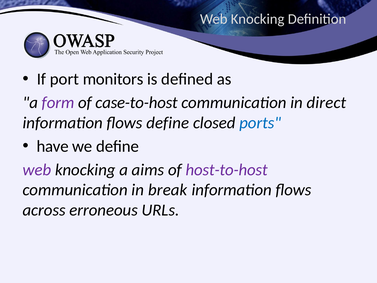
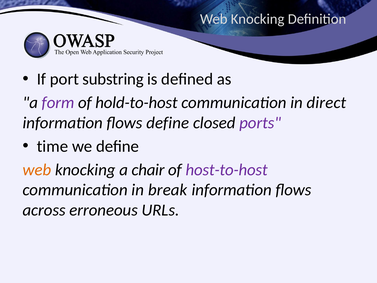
monitors: monitors -> substring (113, 79)
case-to-host: case-to-host -> hold-to-host (137, 103)
ports colour: blue -> purple (260, 123)
have: have -> time (52, 146)
web colour: purple -> orange (37, 170)
aims: aims -> chair (148, 170)
